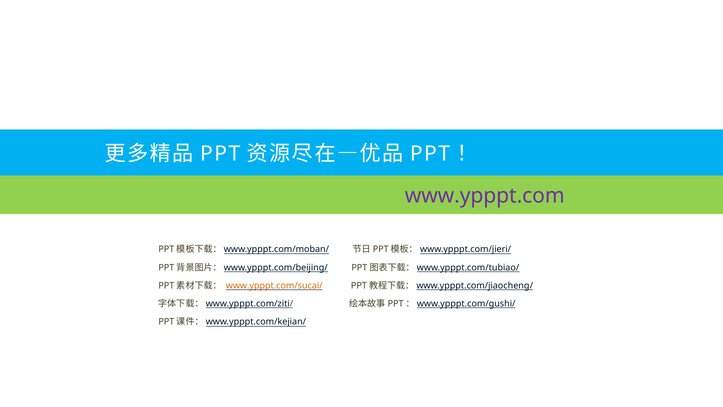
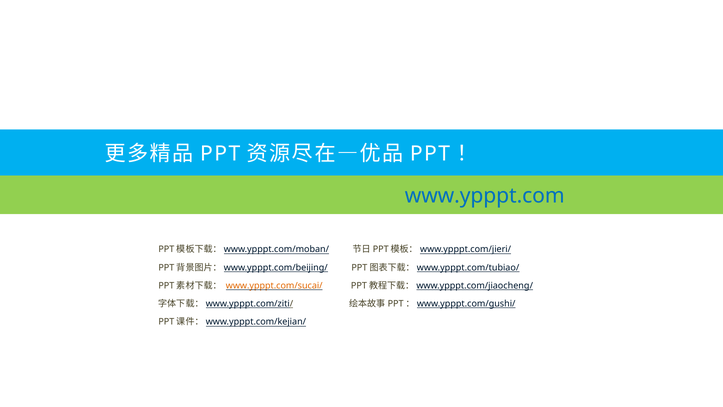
www.ypppt.com colour: purple -> blue (485, 196)
